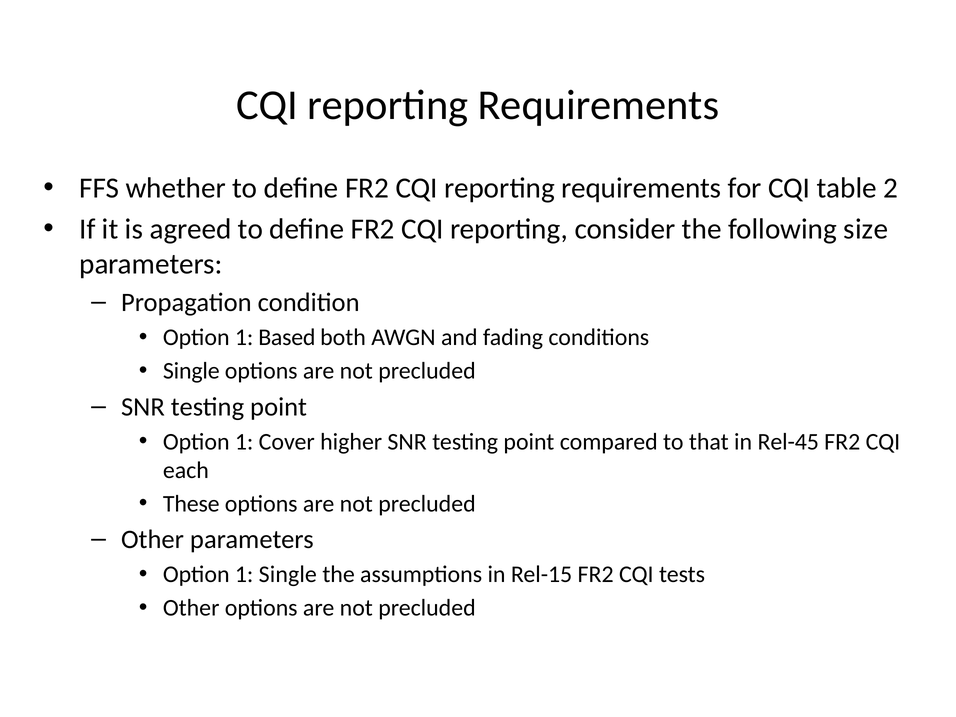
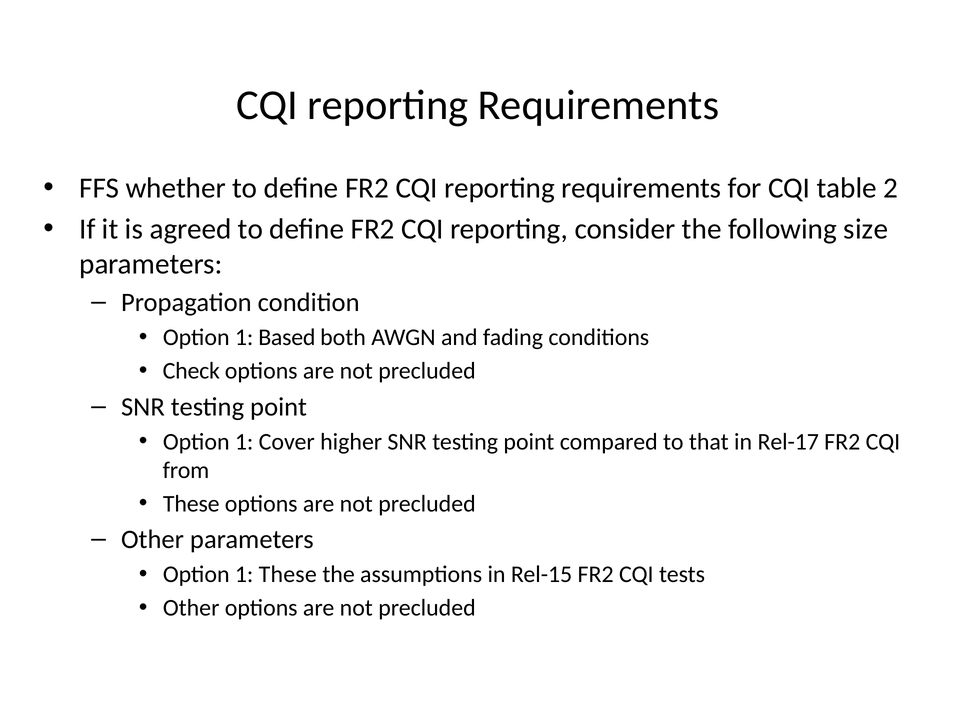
Single: Single -> Check (191, 371)
Rel-45: Rel-45 -> Rel-17 (788, 442)
each: each -> from (186, 470)
1 Single: Single -> These (288, 574)
